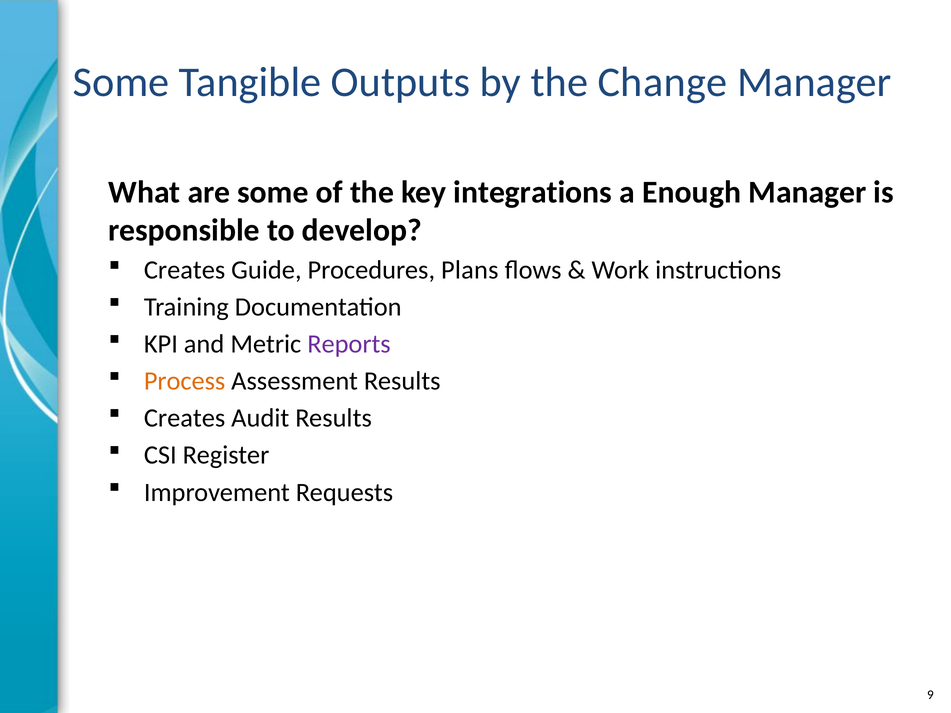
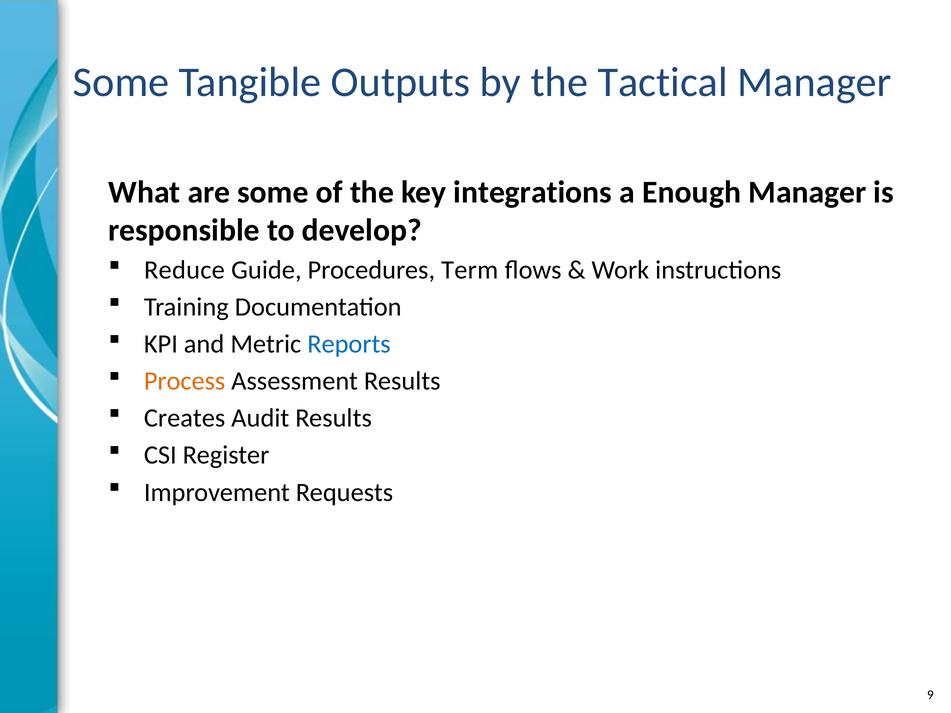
Change: Change -> Tactical (663, 82)
Creates: Creates -> Reduce (184, 270)
Plans: Plans -> Term (470, 270)
Reports colour: purple -> blue (349, 344)
